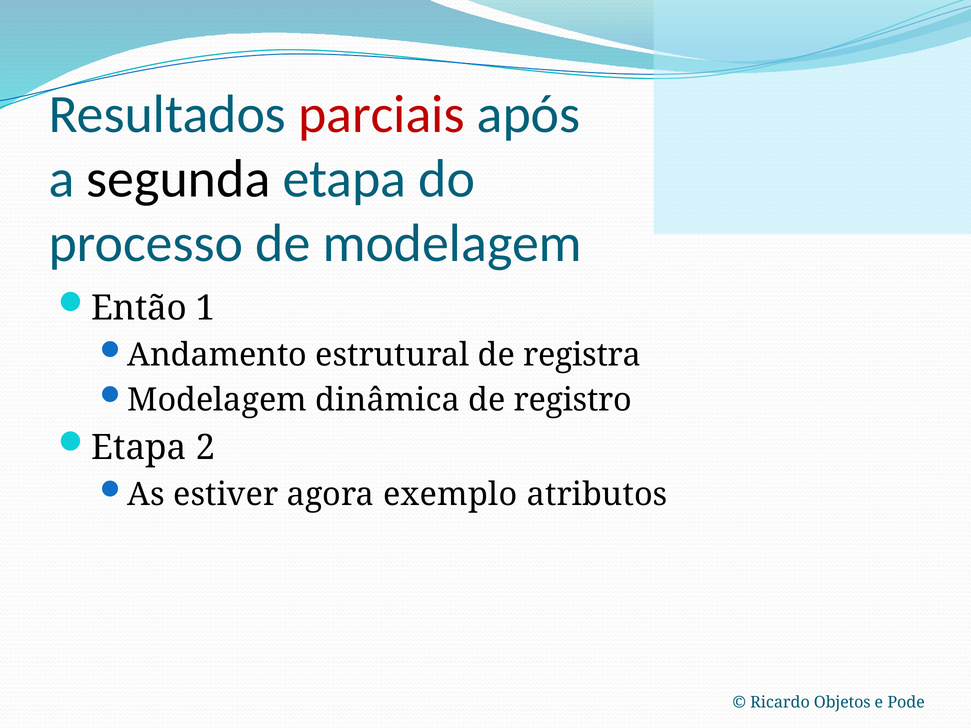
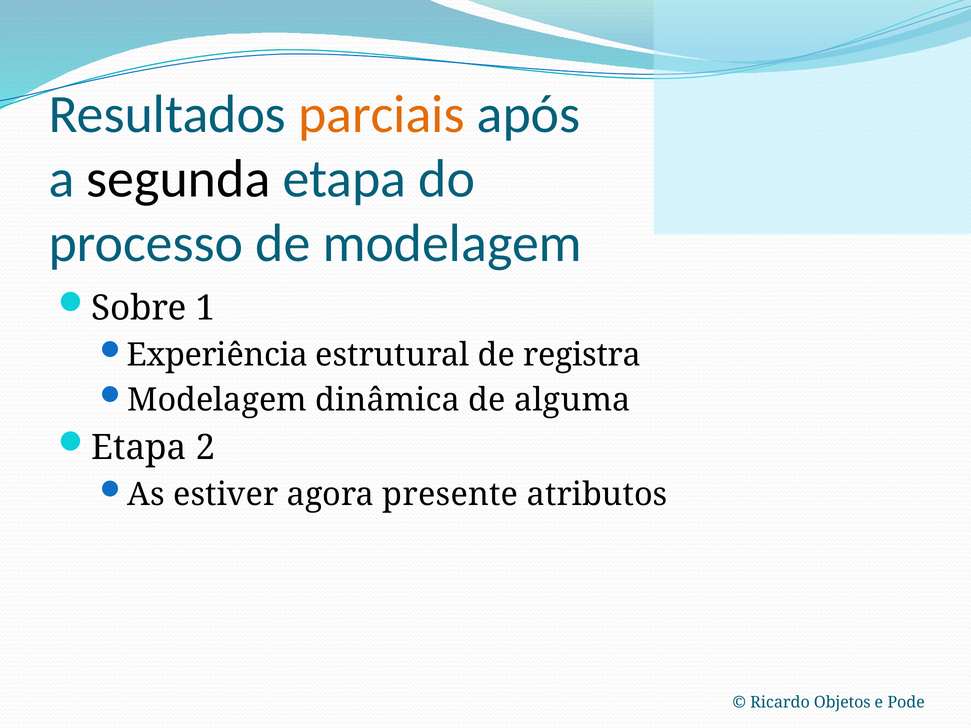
parciais colour: red -> orange (382, 114)
Então: Então -> Sobre (139, 308)
Andamento: Andamento -> Experiência (217, 355)
registro: registro -> alguma (572, 400)
exemplo: exemplo -> presente (450, 495)
